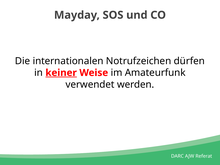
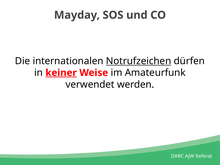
Notrufzeichen underline: none -> present (139, 61)
